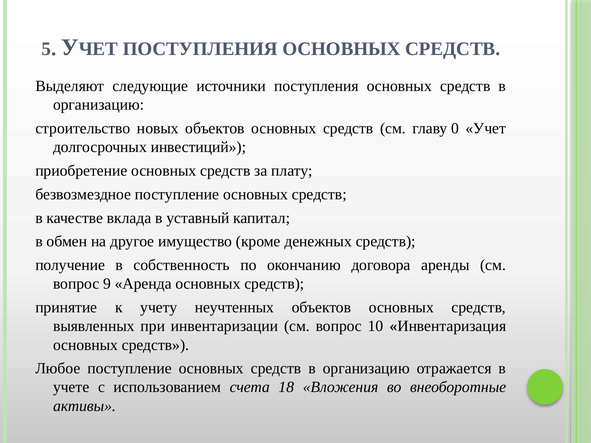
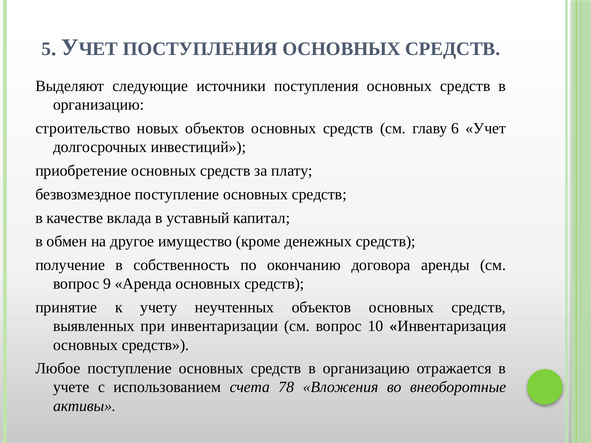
0: 0 -> 6 (455, 128)
18: 18 -> 78 (286, 387)
